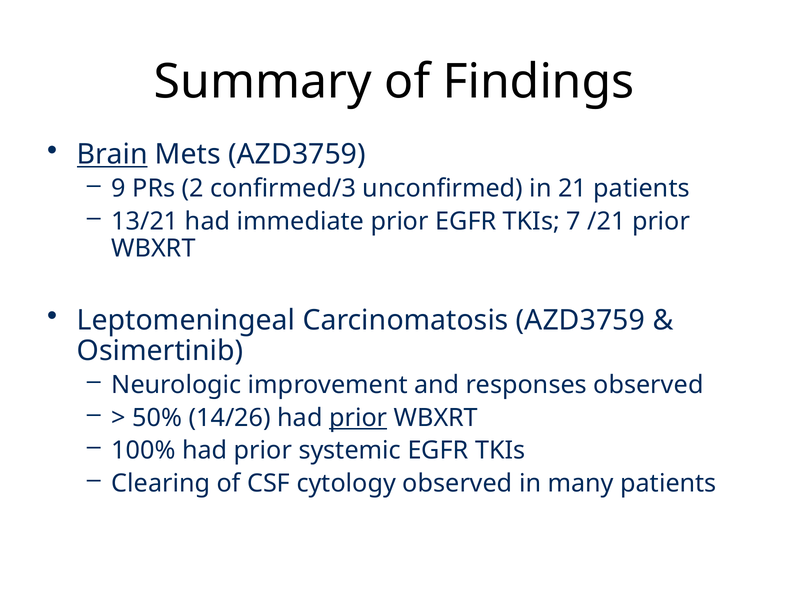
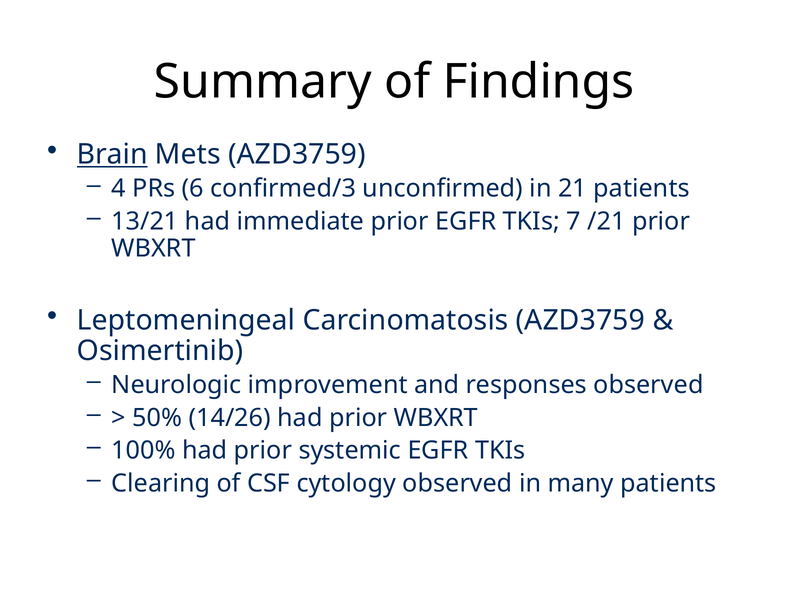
9: 9 -> 4 (119, 189)
2: 2 -> 6 (193, 189)
prior underline: present -> none (358, 418)
